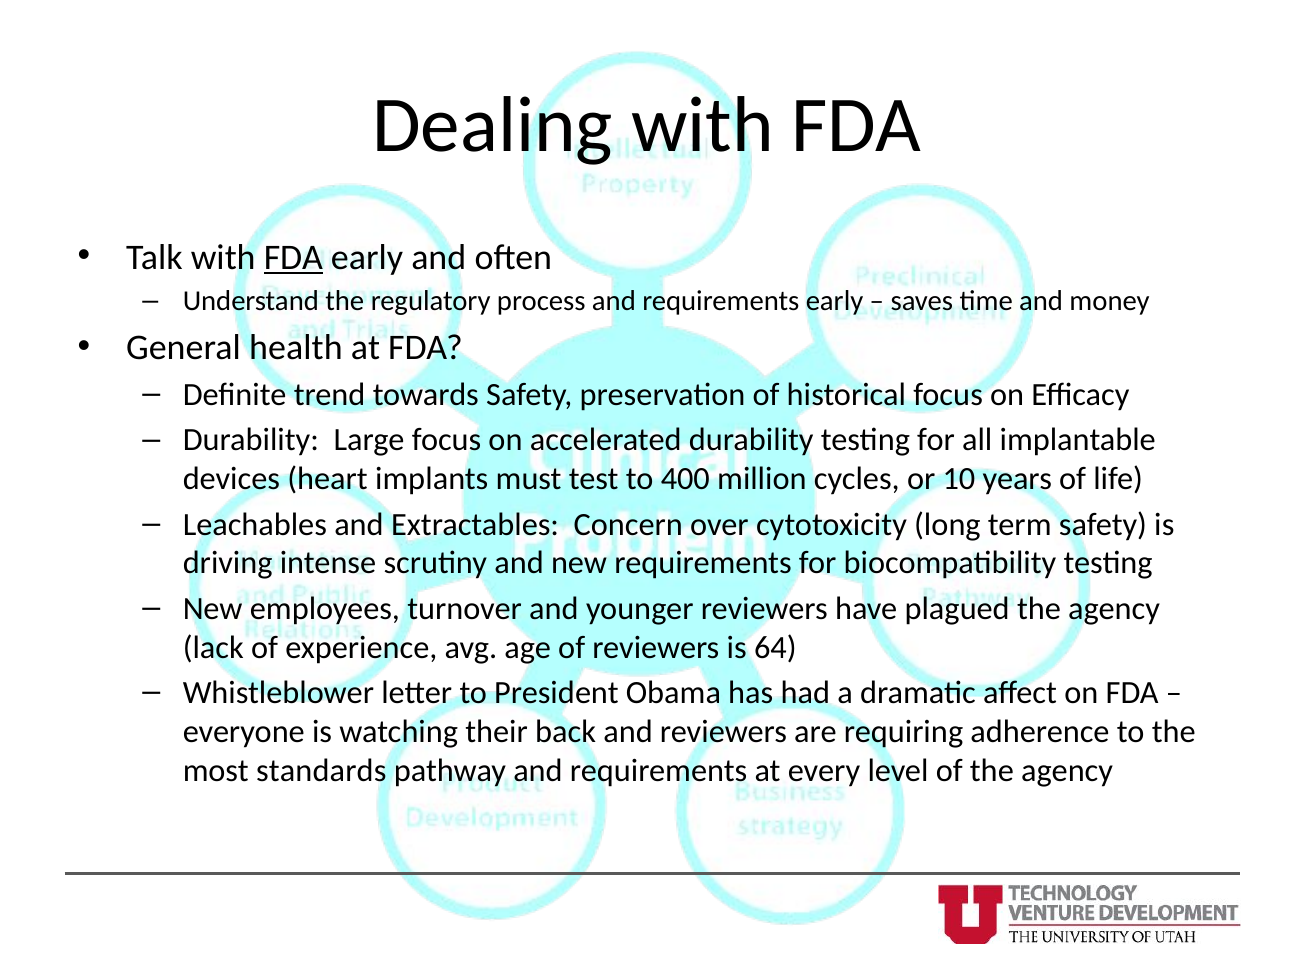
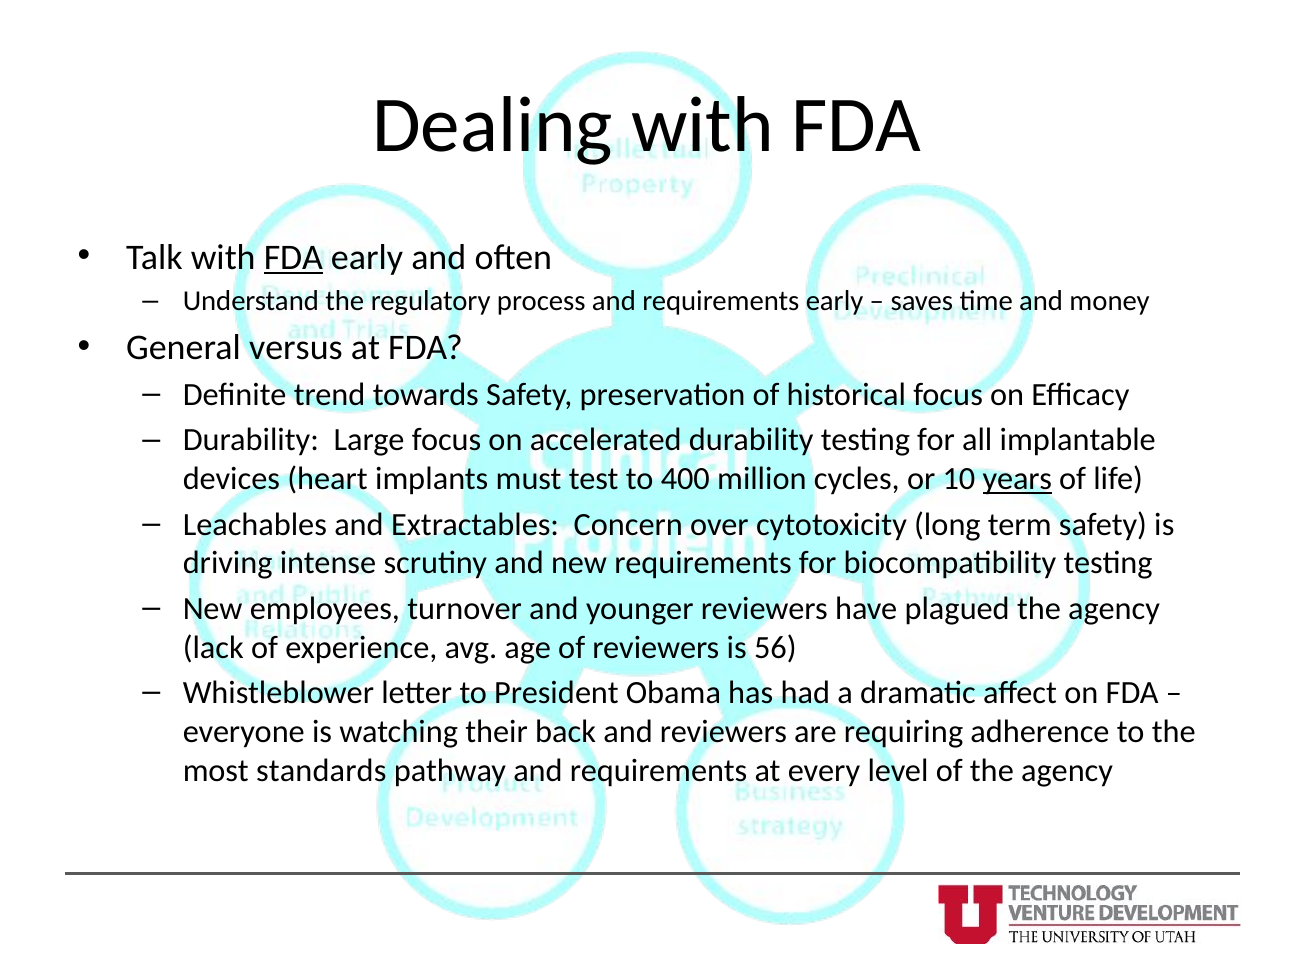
health: health -> versus (296, 348)
years underline: none -> present (1017, 479)
64: 64 -> 56 (775, 647)
